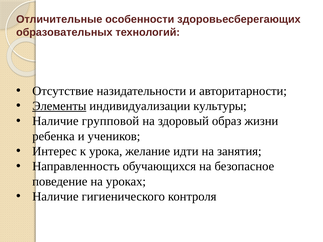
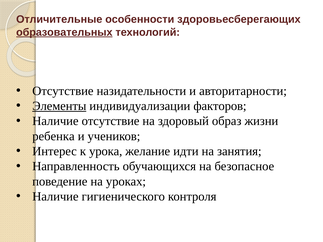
образовательных underline: none -> present (64, 32)
культуры: культуры -> факторов (220, 106)
Наличие групповой: групповой -> отсутствие (111, 121)
